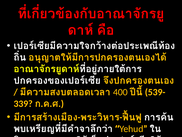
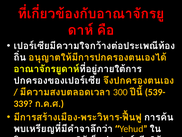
400: 400 -> 300 (120, 92)
